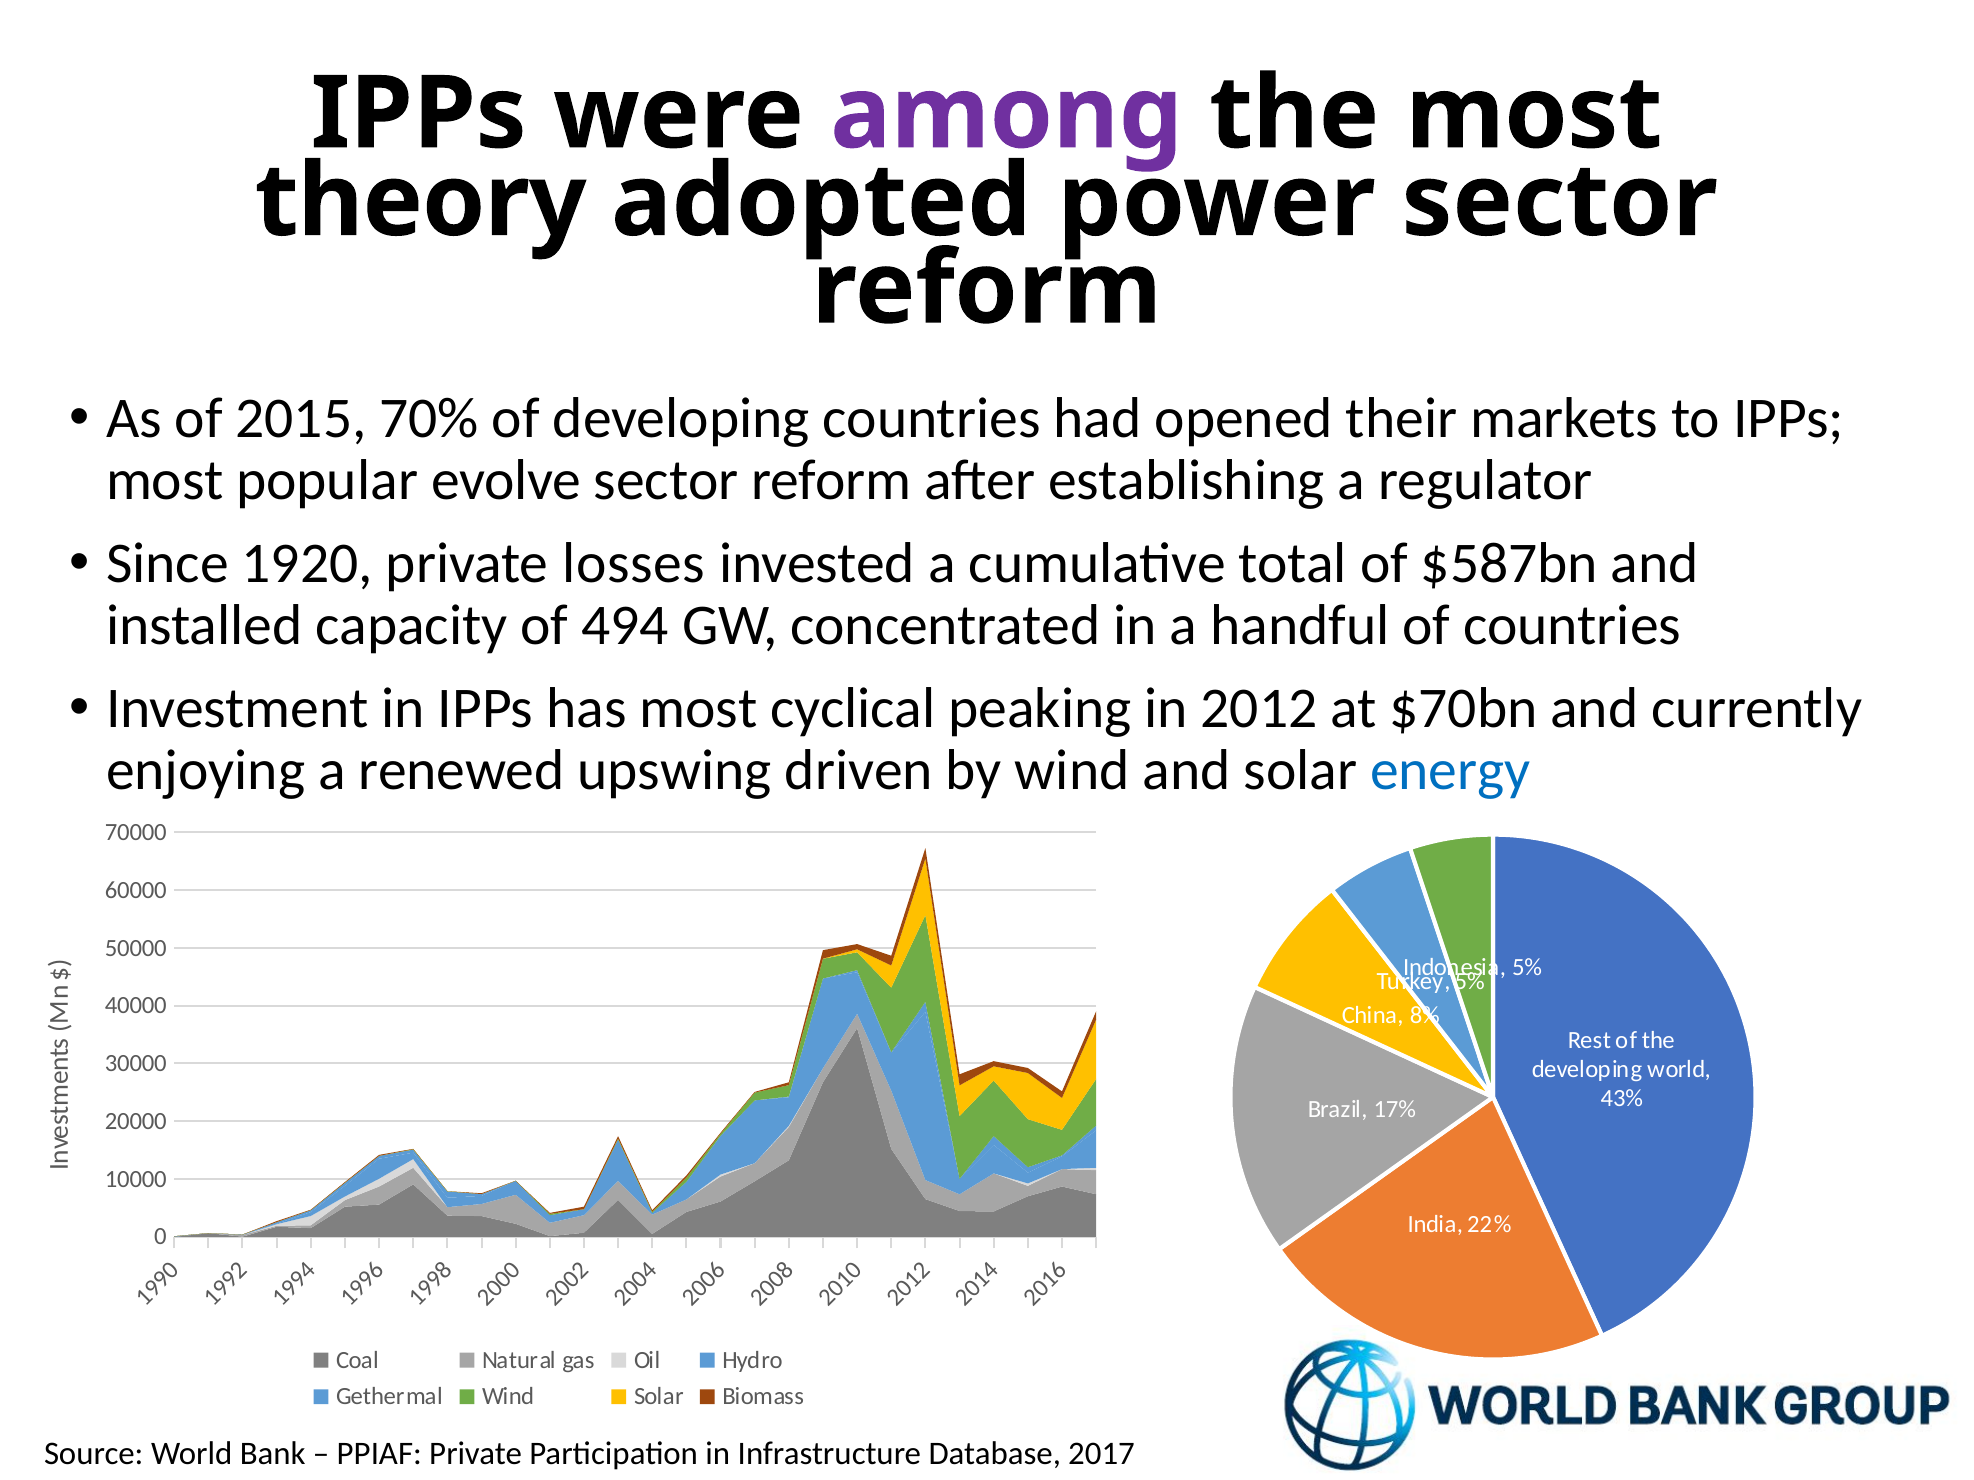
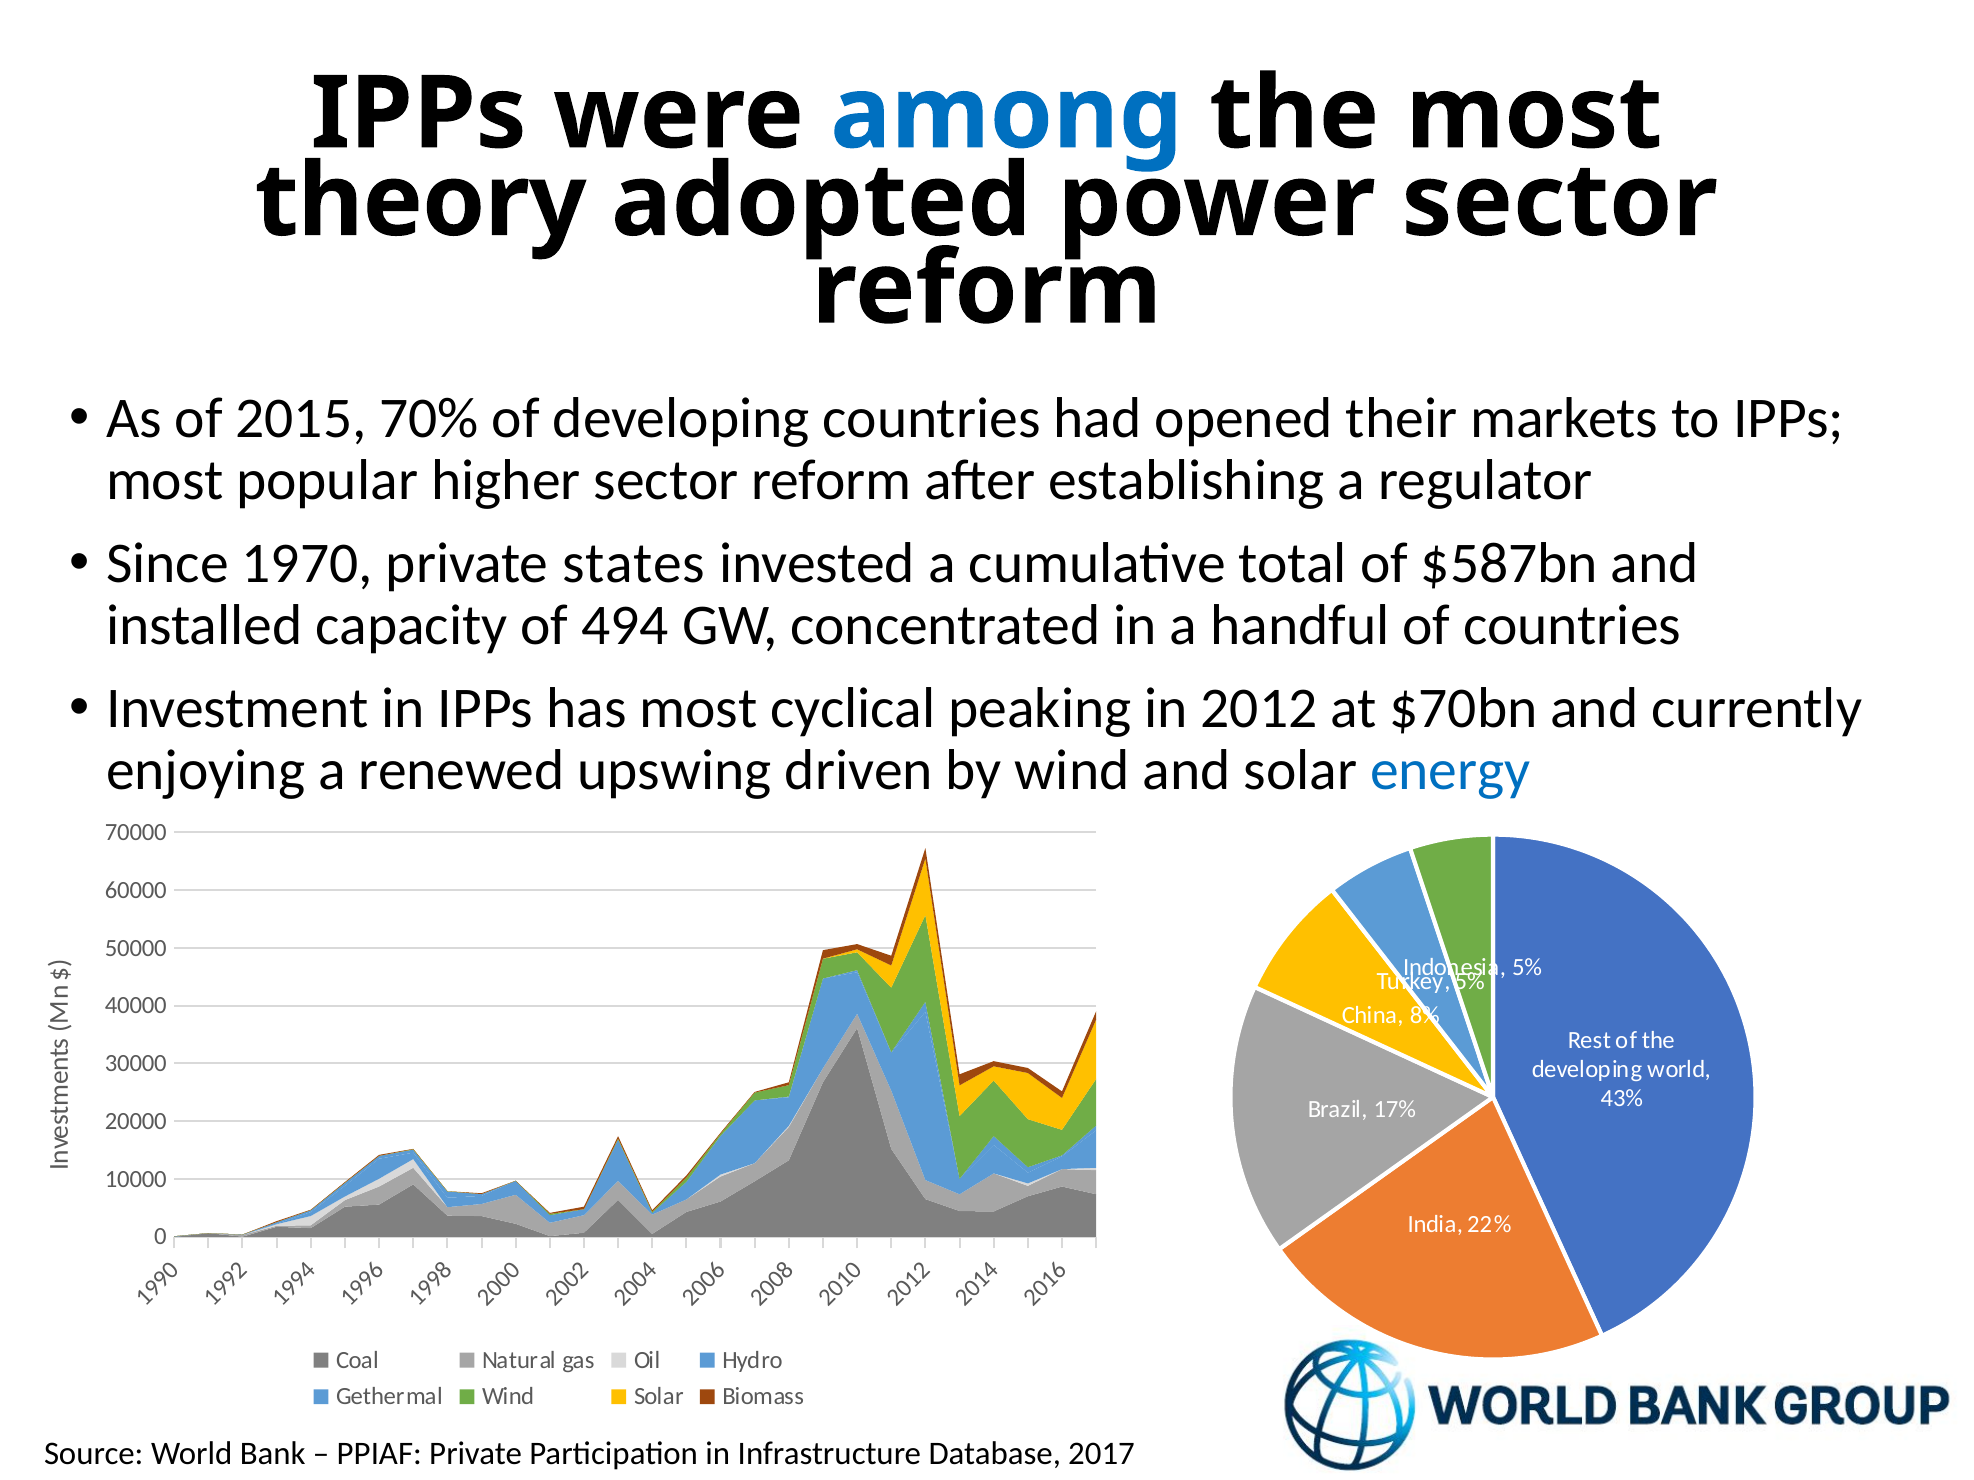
among colour: purple -> blue (1007, 114)
evolve: evolve -> higher (506, 481)
1920: 1920 -> 1970 (307, 564)
losses: losses -> states (634, 564)
